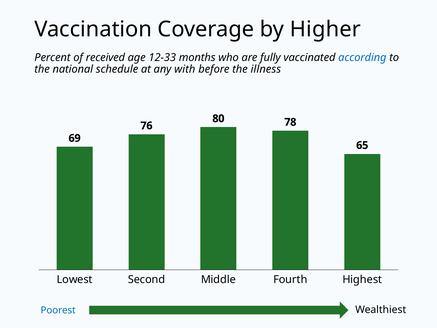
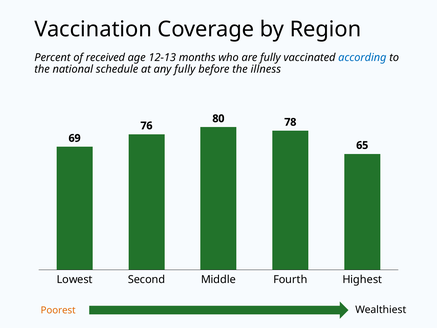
Higher: Higher -> Region (325, 29)
12-33: 12-33 -> 12-13 (162, 57)
any with: with -> fully (185, 69)
Poorest colour: blue -> orange (58, 310)
